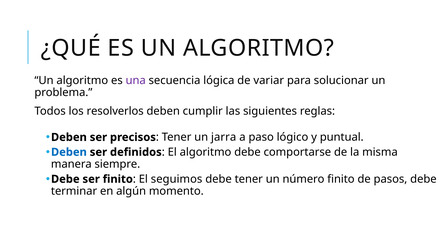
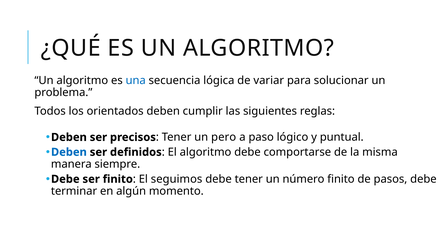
una colour: purple -> blue (136, 80)
resolverlos: resolverlos -> orientados (115, 111)
jarra: jarra -> pero (224, 137)
